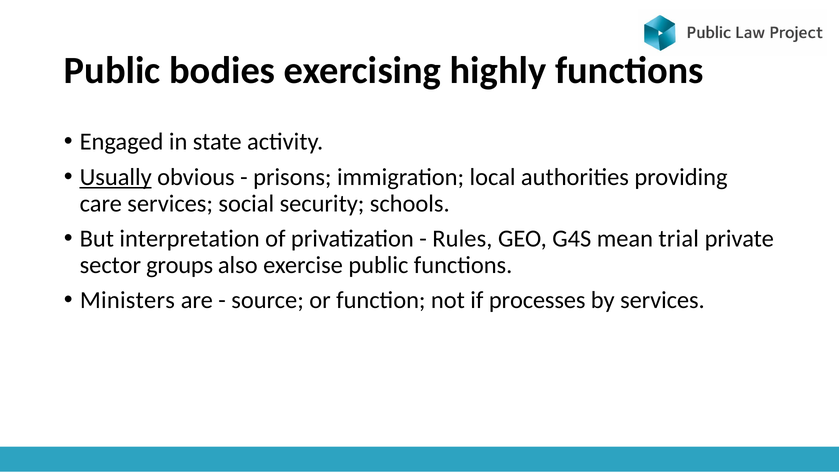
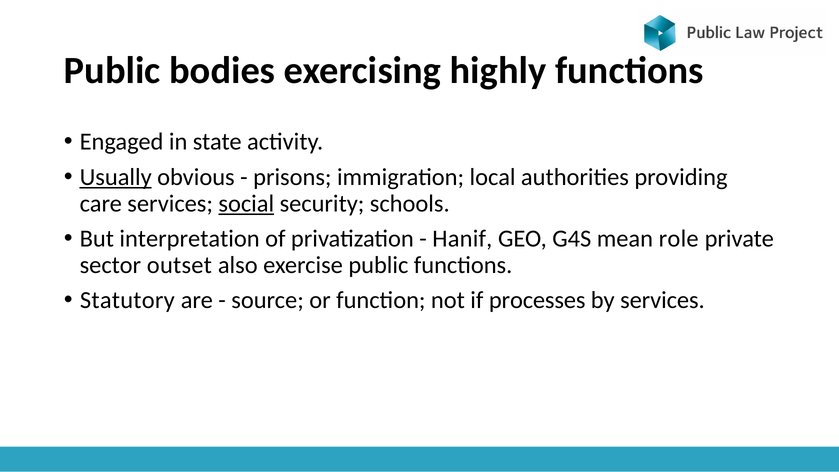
social underline: none -> present (246, 203)
Rules: Rules -> Hanif (462, 239)
trial: trial -> role (679, 239)
groups: groups -> outset (179, 265)
Ministers: Ministers -> Statutory (127, 300)
